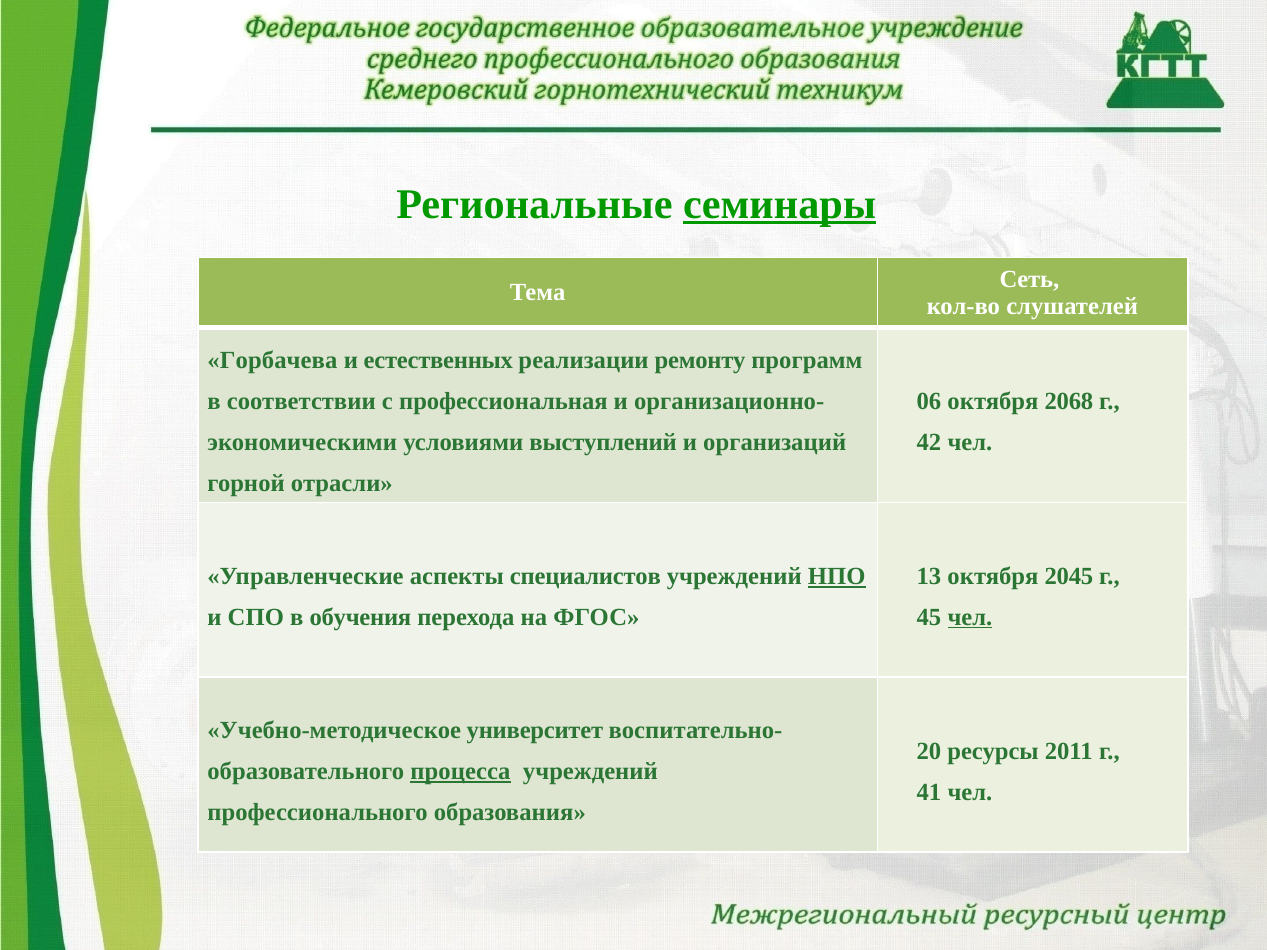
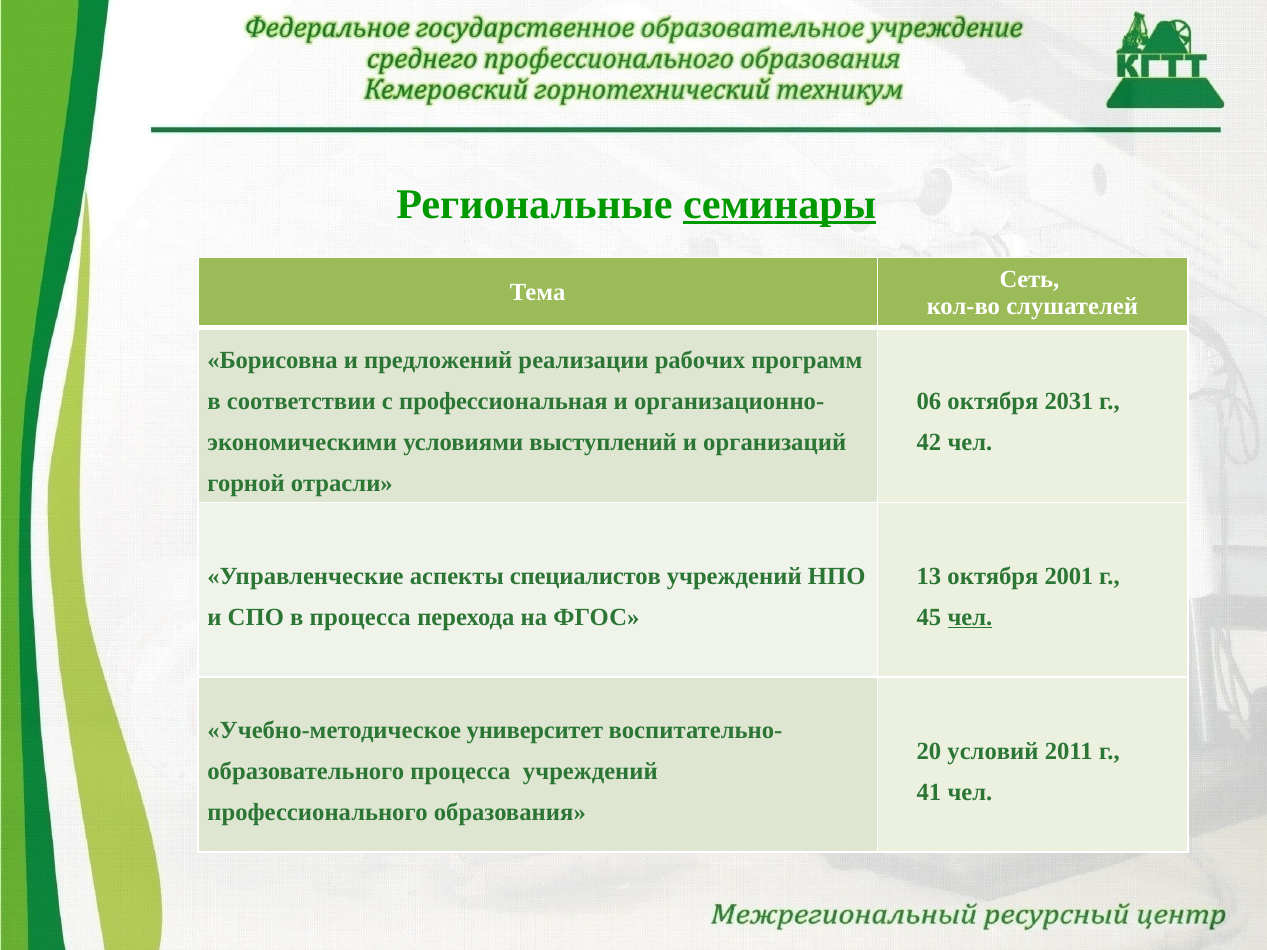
Горбачева: Горбачева -> Борисовна (273, 361)
естественных: естественных -> предложений (438, 361)
ремонту: ремонту -> рабочих (700, 361)
2068: 2068 -> 2031 (1069, 402)
НПО underline: present -> none (837, 576)
2045: 2045 -> 2001 (1069, 576)
в обучения: обучения -> процесса (360, 617)
ресурсы: ресурсы -> условий (993, 751)
процесса underline: present -> none (460, 772)
